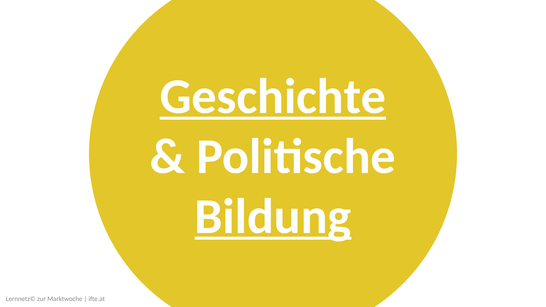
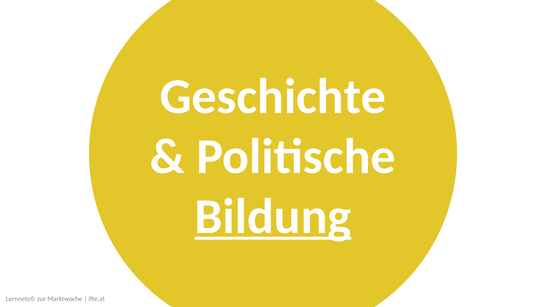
Geschichte underline: present -> none (273, 97)
